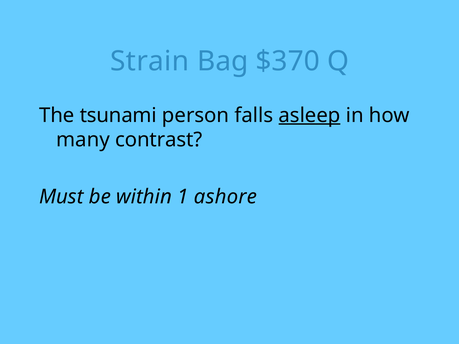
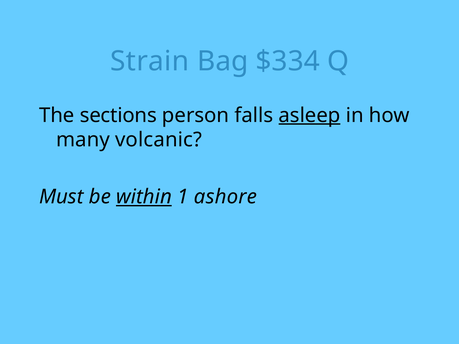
$370: $370 -> $334 (288, 61)
tsunami: tsunami -> sections (118, 115)
contrast: contrast -> volcanic (159, 140)
within underline: none -> present (144, 197)
